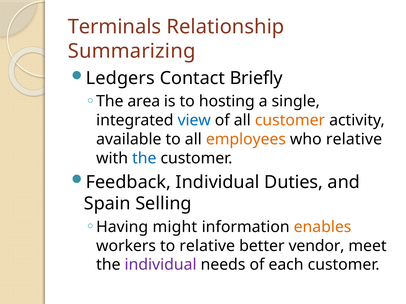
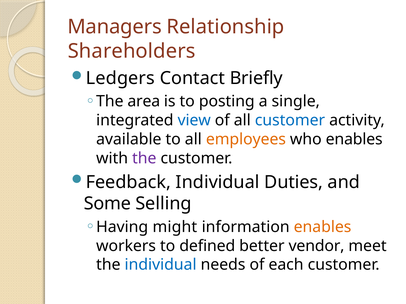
Terminals: Terminals -> Managers (115, 27)
Summarizing: Summarizing -> Shareholders (132, 51)
hosting: hosting -> posting (227, 102)
customer colour: orange -> blue (290, 121)
who relative: relative -> enables (354, 140)
the colour: blue -> purple (144, 158)
Spain: Spain -> Some (107, 204)
to relative: relative -> defined (207, 246)
individual colour: purple -> blue (161, 265)
